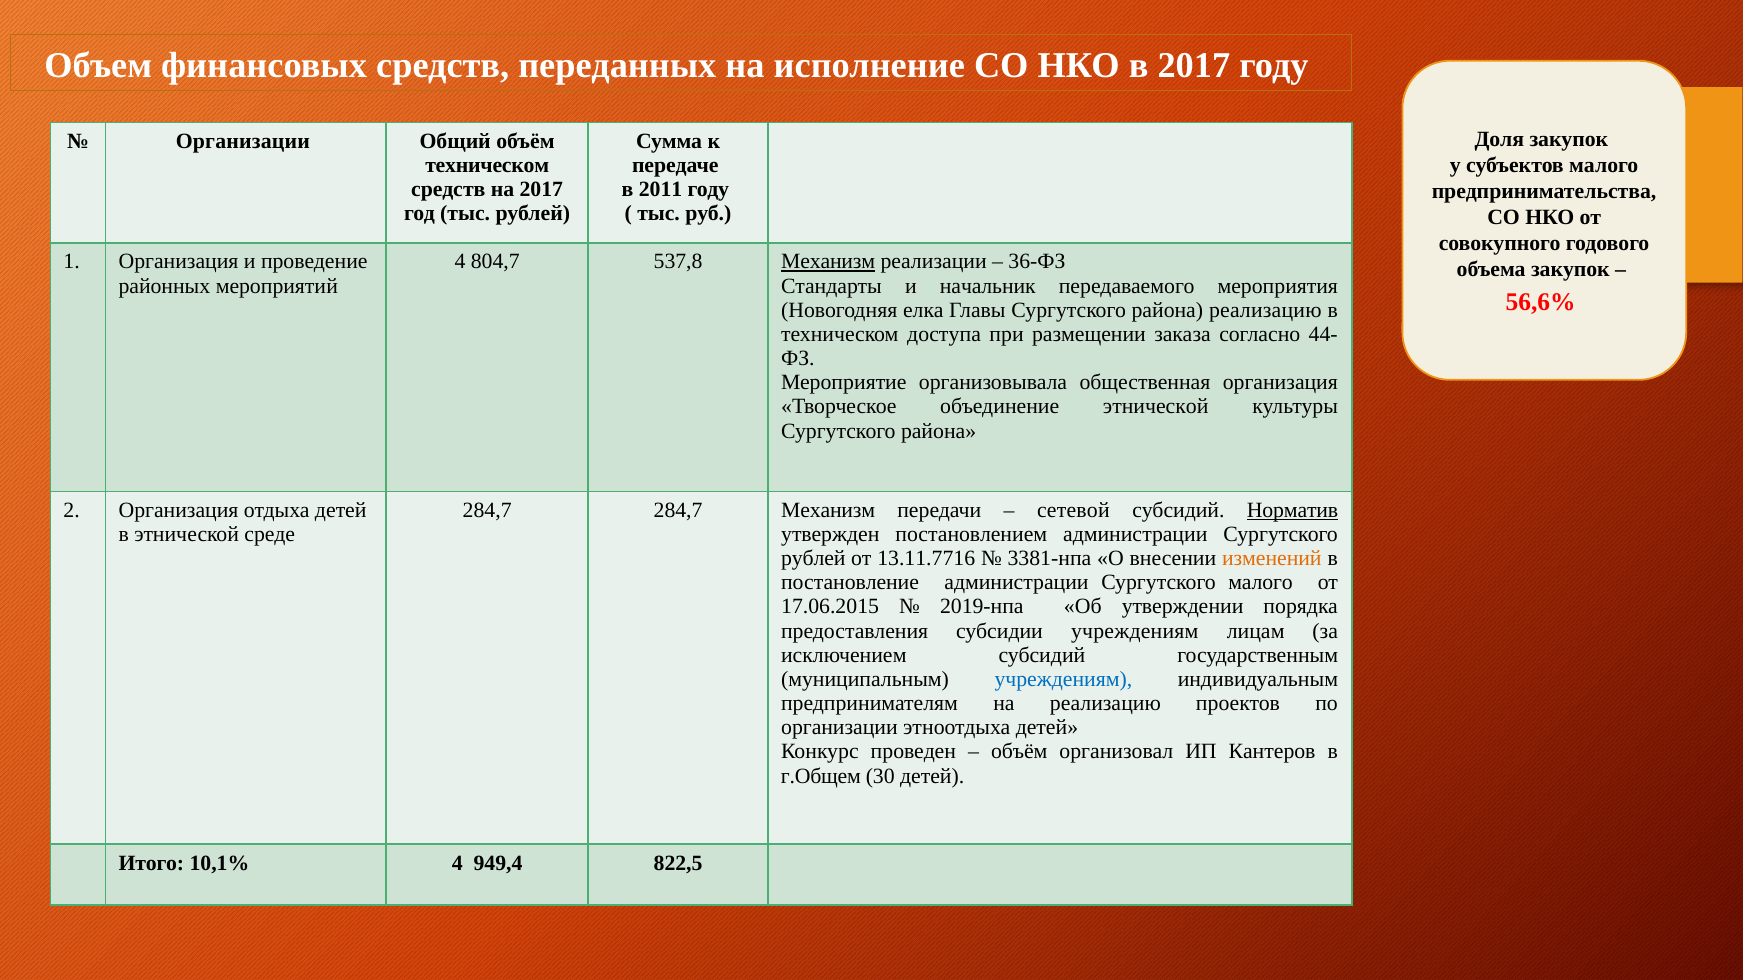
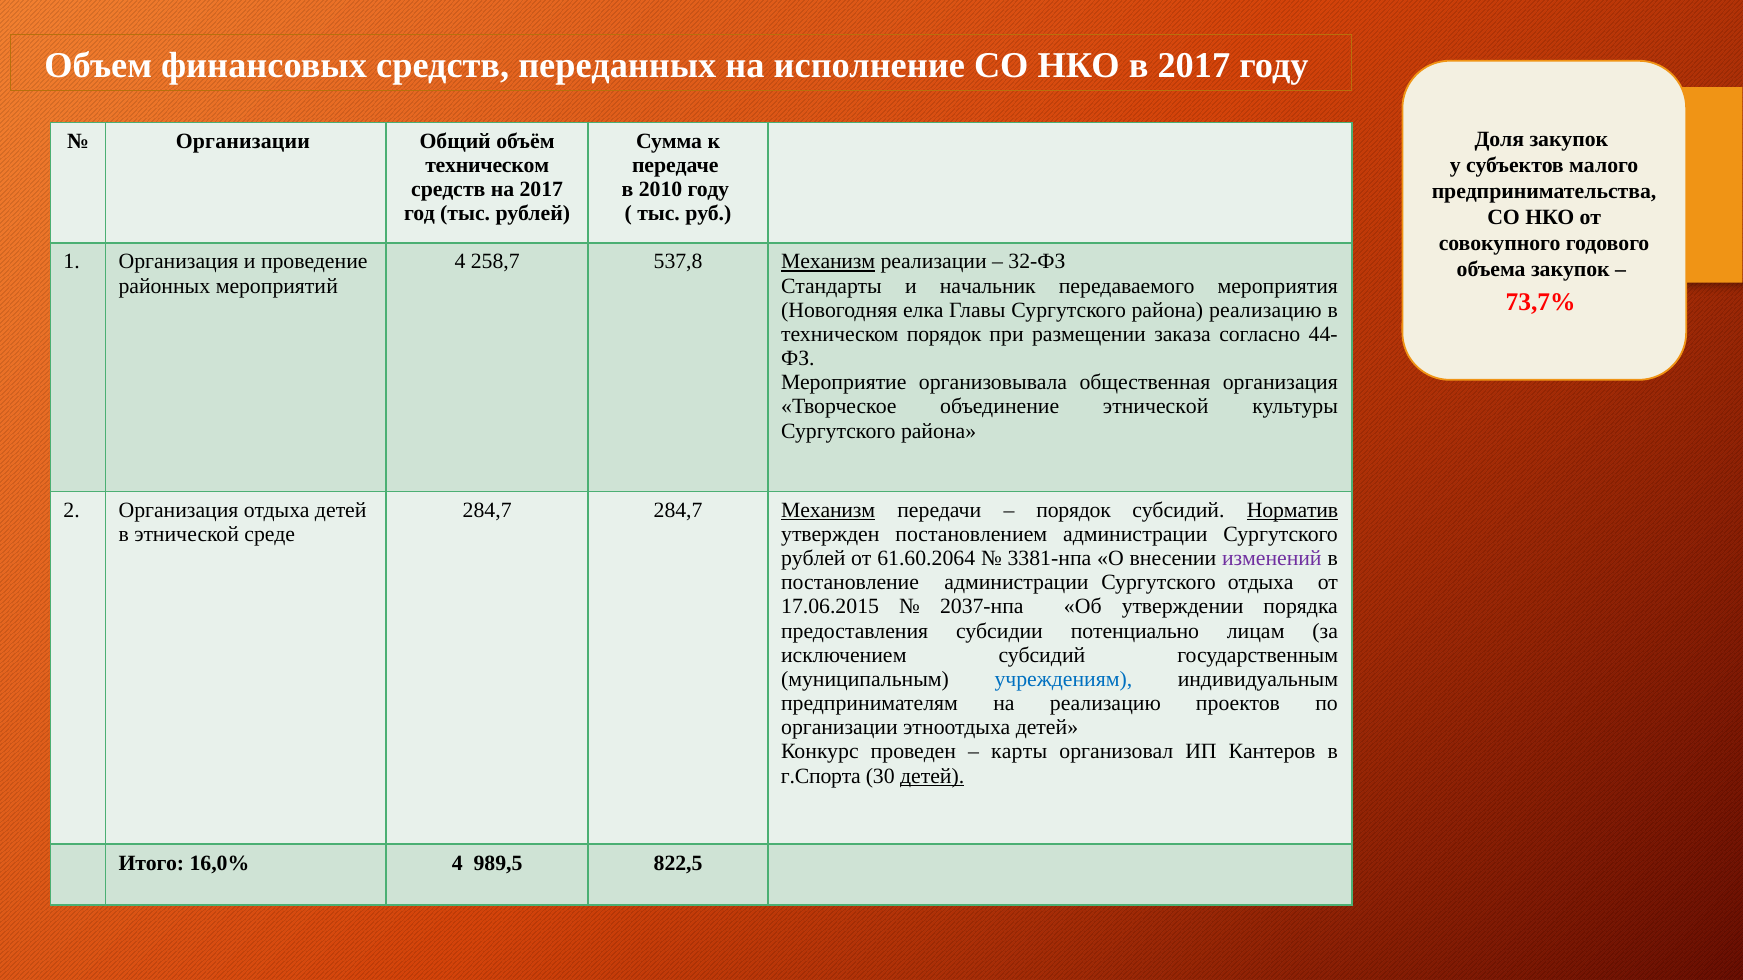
2011: 2011 -> 2010 (661, 189)
804,7: 804,7 -> 258,7 (495, 262)
36-ФЗ: 36-ФЗ -> 32-ФЗ (1037, 262)
56,6%: 56,6% -> 73,7% (1541, 302)
техническом доступа: доступа -> порядок (944, 334)
Механизм underline: none -> present (828, 510)
сетевой: сетевой -> порядок (1074, 510)
13.11.7716: 13.11.7716 -> 61.60.2064 (926, 559)
изменений colour: orange -> purple (1272, 559)
Сургутского малого: малого -> отдыха (1261, 583)
2019-нпа: 2019-нпа -> 2037-нпа (982, 607)
субсидии учреждениям: учреждениям -> потенциально (1135, 631)
объём: объём -> карты (1019, 752)
г.Общем: г.Общем -> г.Спорта (821, 776)
детей underline: none -> present (932, 776)
10,1%: 10,1% -> 16,0% (219, 863)
949,4: 949,4 -> 989,5 (498, 863)
